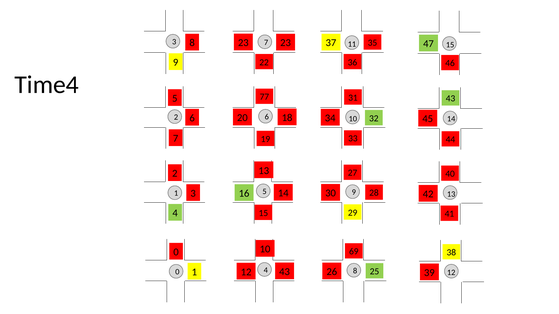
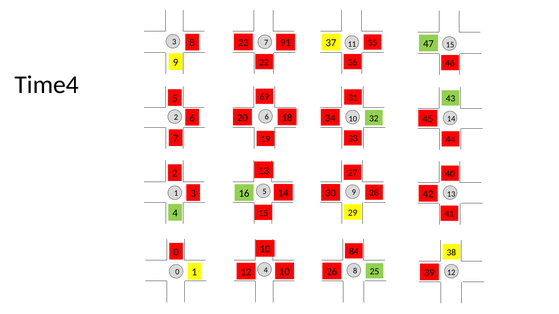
23 23: 23 -> 91 (286, 43)
77: 77 -> 69 (264, 97)
69: 69 -> 84 (354, 252)
12 43: 43 -> 10 (285, 272)
